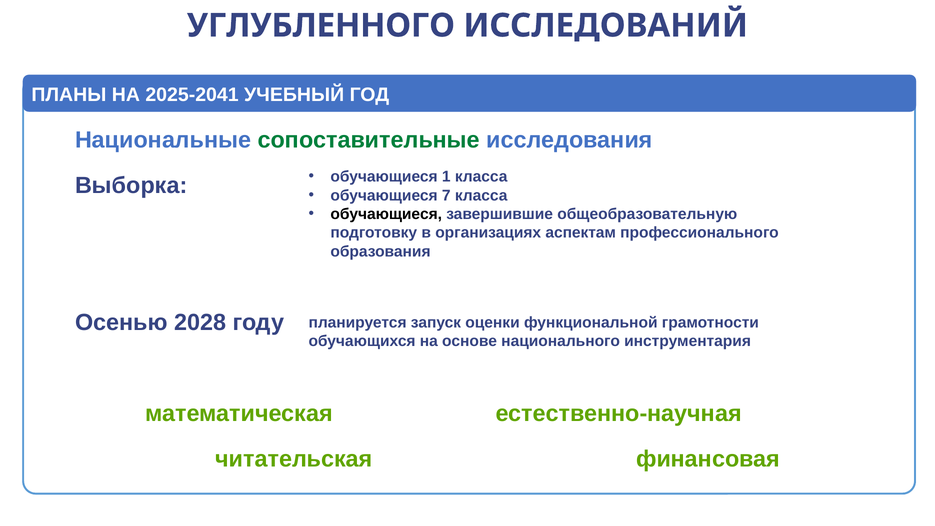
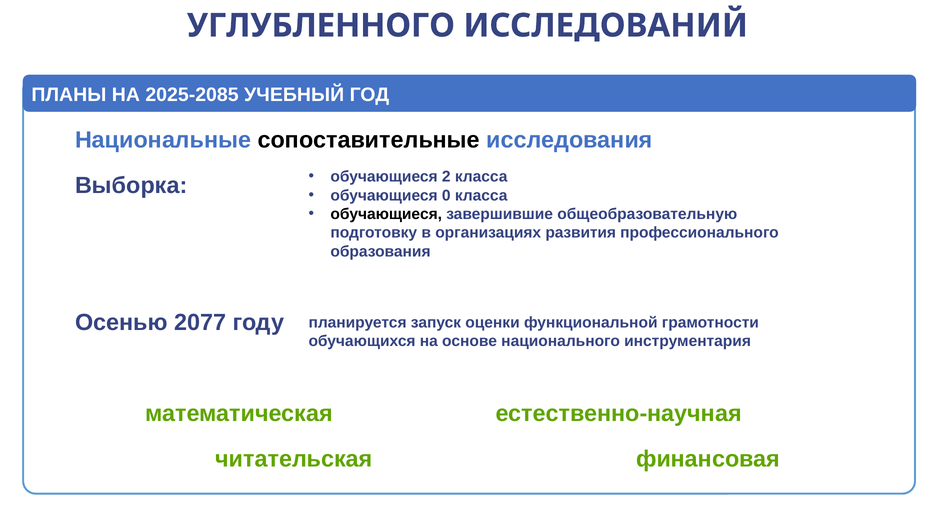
2025-2041: 2025-2041 -> 2025-2085 (192, 95)
сопоставительные colour: green -> black (369, 140)
1: 1 -> 2 (446, 177)
7: 7 -> 0 (446, 195)
аспектам: аспектам -> развития (581, 233)
2028: 2028 -> 2077 (200, 322)
